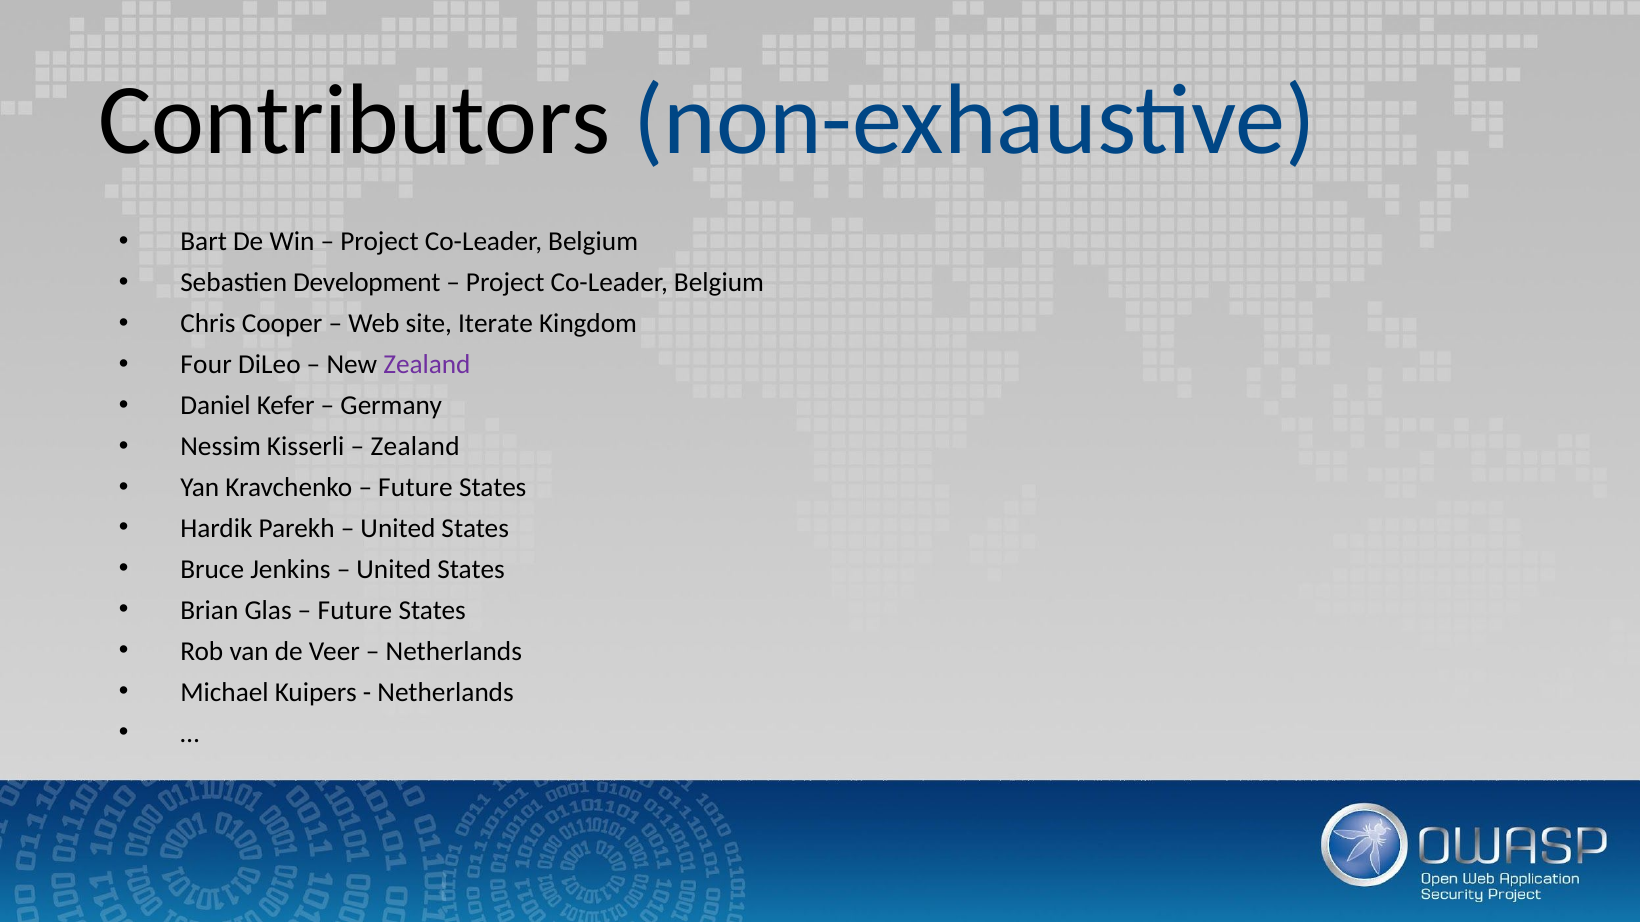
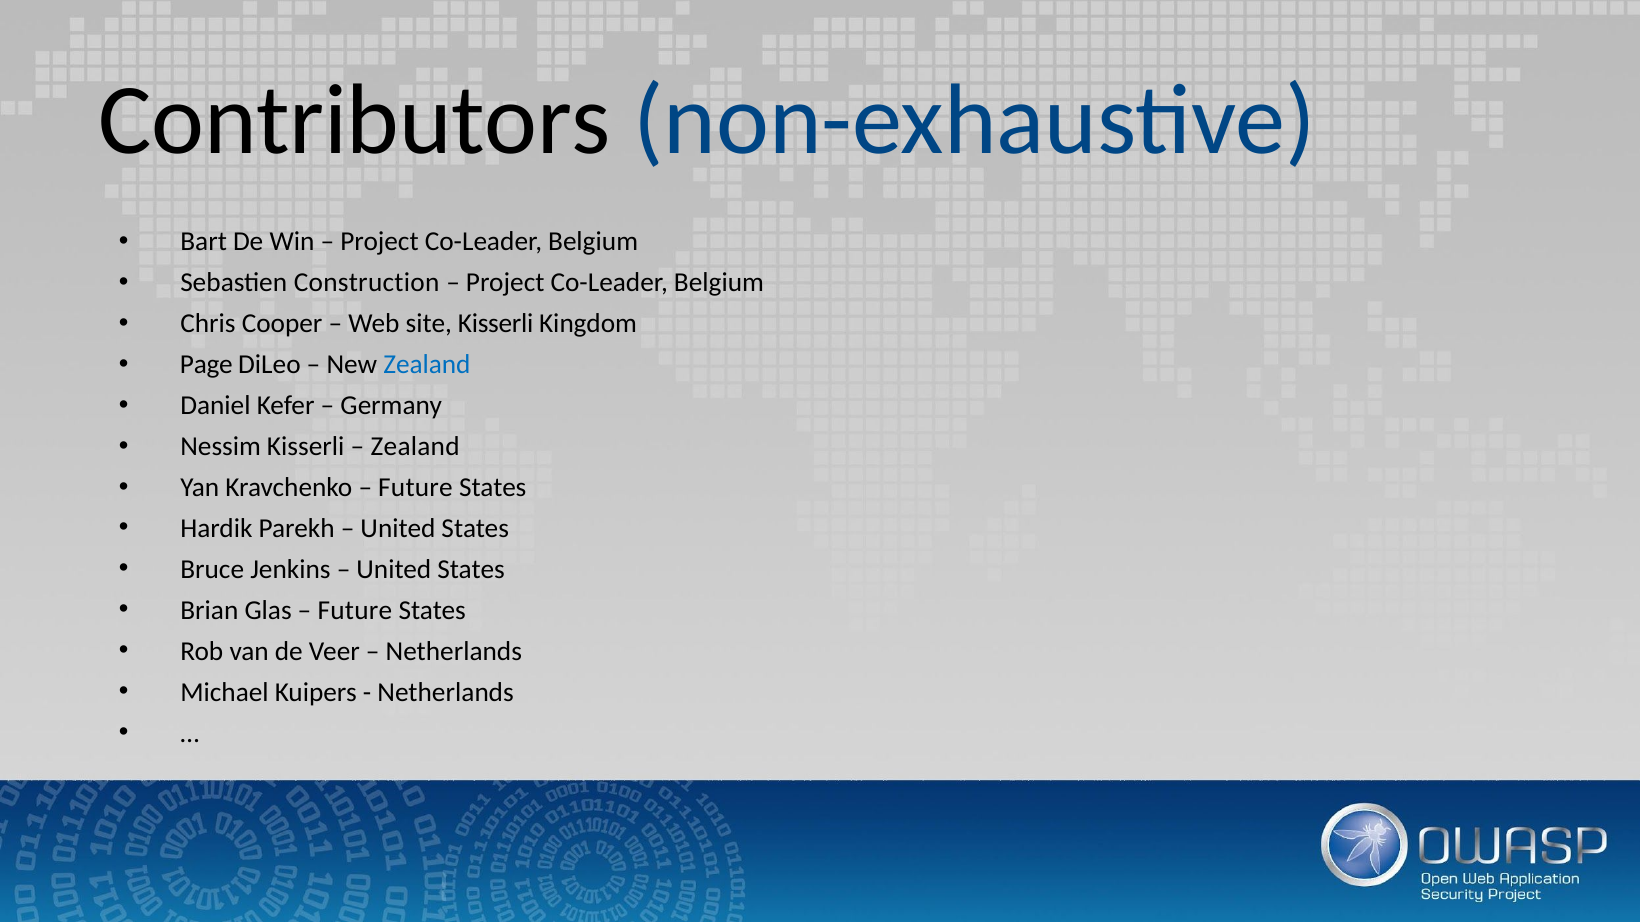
Development: Development -> Construction (367, 283)
site Iterate: Iterate -> Kisserli (496, 324)
Four: Four -> Page (206, 365)
Zealand colour: purple -> blue (427, 365)
